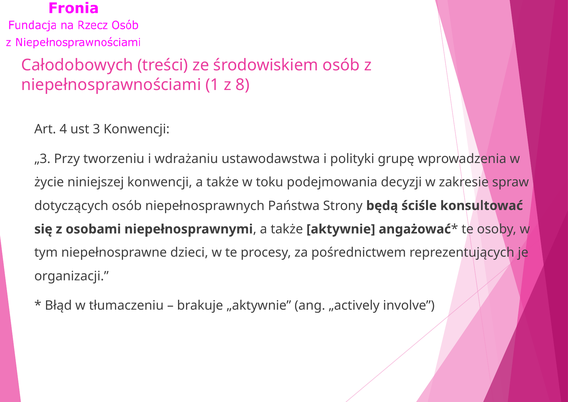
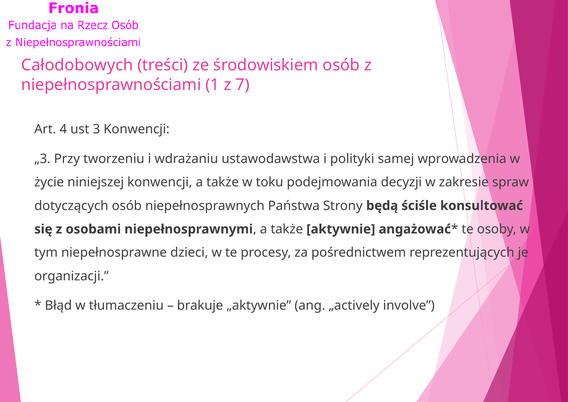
8: 8 -> 7 (243, 85)
grupę: grupę -> samej (396, 159)
